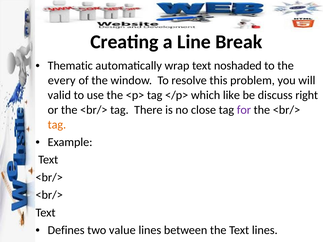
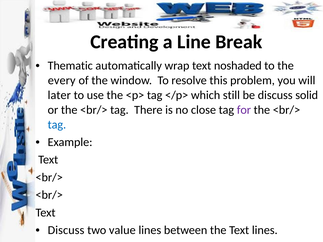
valid: valid -> later (59, 95)
like: like -> still (231, 95)
right: right -> solid (307, 95)
tag colour: orange -> blue (57, 125)
Defines: Defines -> Discuss (66, 230)
